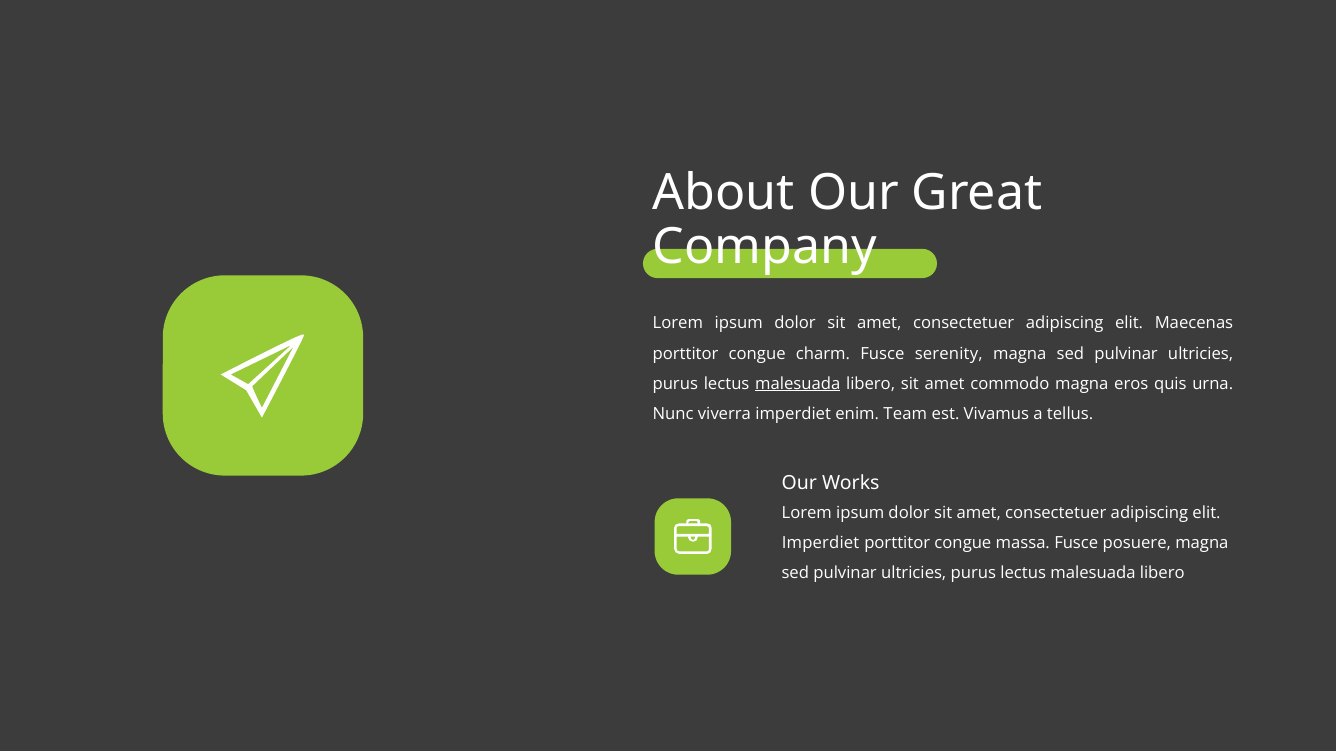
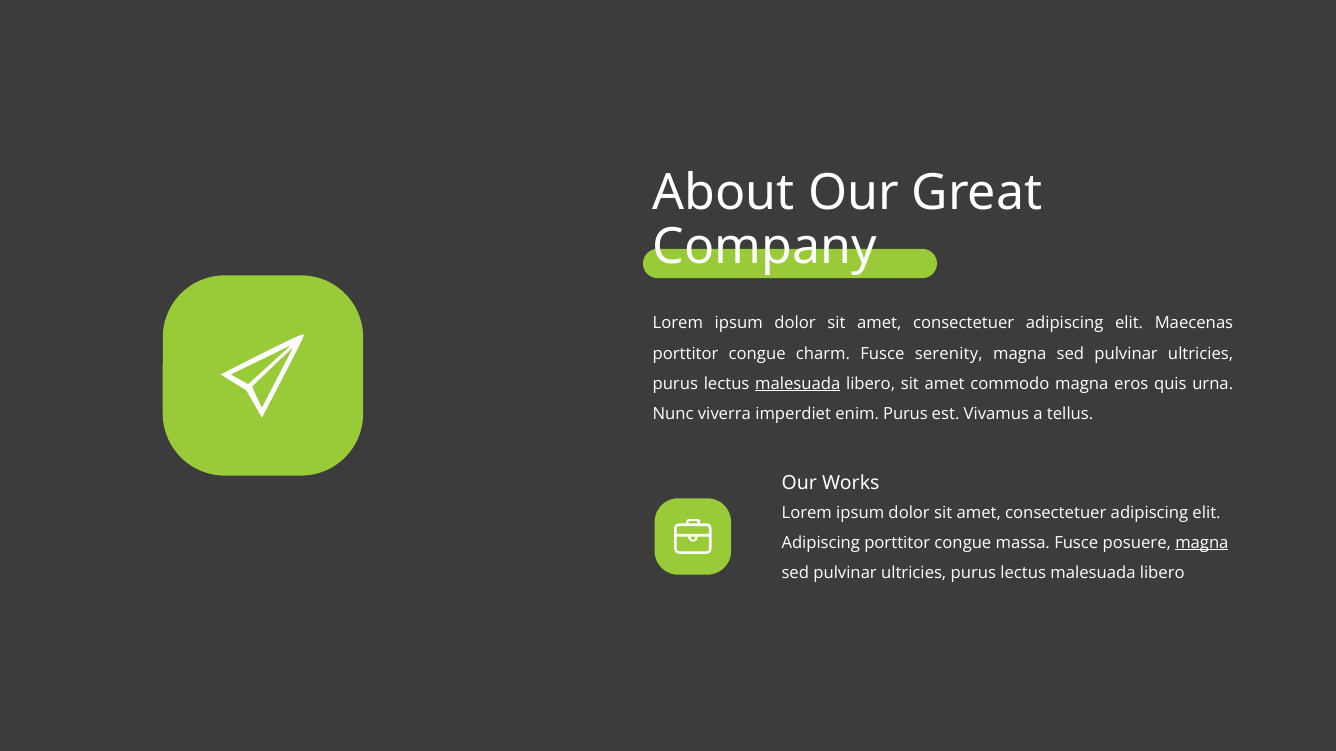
enim Team: Team -> Purus (905, 414)
Imperdiet: Imperdiet -> Adipiscing (821, 543)
magna underline: none -> present (1202, 543)
